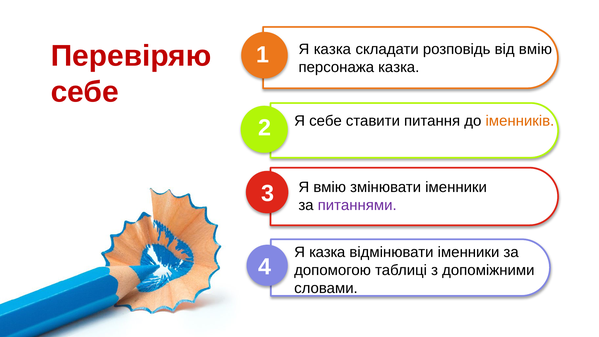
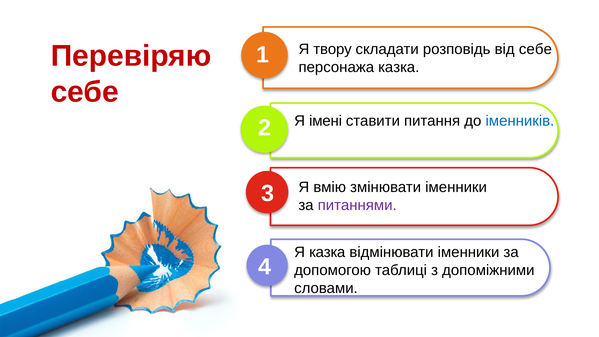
казка: казка -> твору (333, 49)
від вмію: вмію -> себе (535, 49)
Я себе: себе -> імені (326, 121)
іменників colour: orange -> blue (520, 121)
